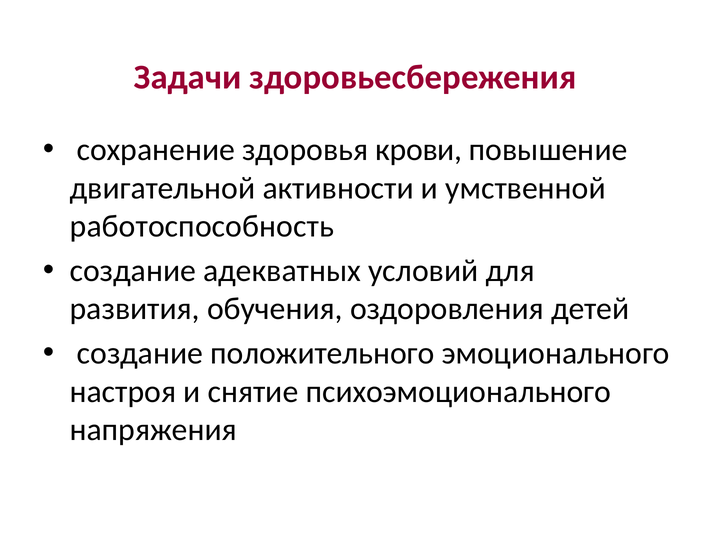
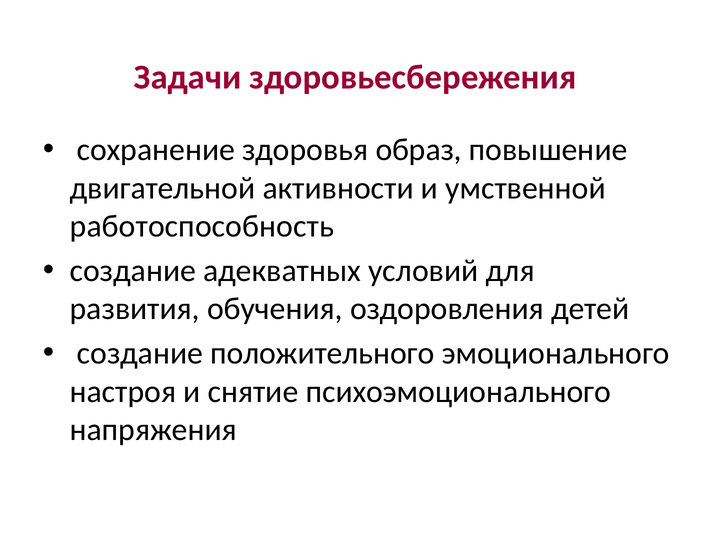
крови: крови -> образ (419, 150)
